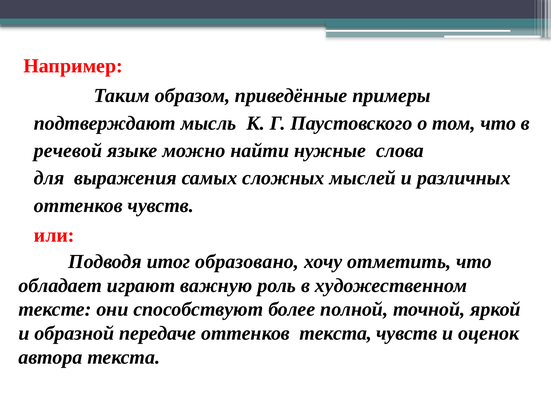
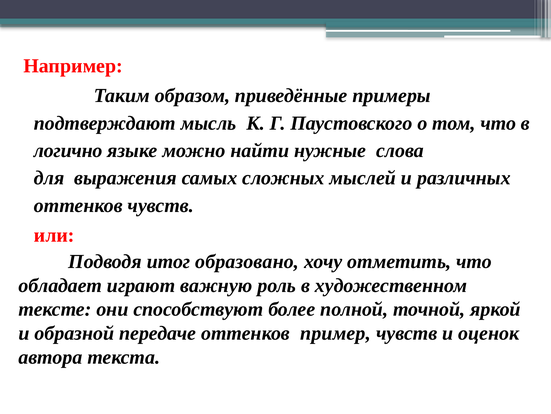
речевой: речевой -> логично (68, 150)
оттенков текста: текста -> пример (335, 333)
